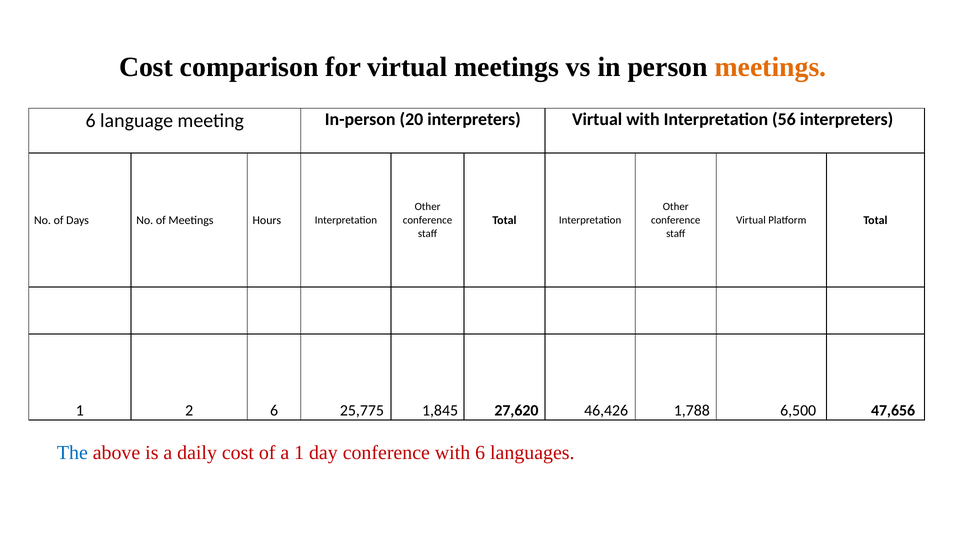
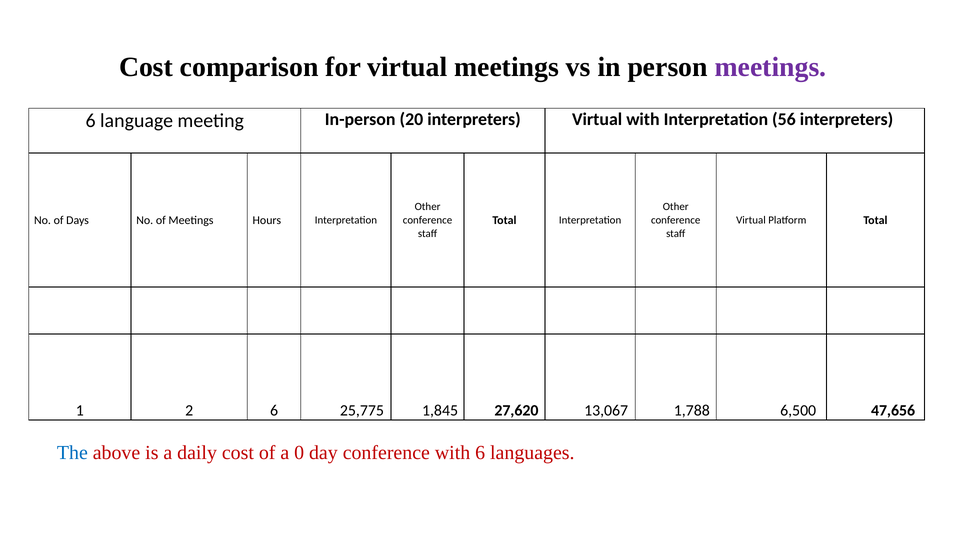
meetings colour: orange -> purple (770, 67)
46,426: 46,426 -> 13,067 (606, 410)
a 1: 1 -> 0 (299, 453)
